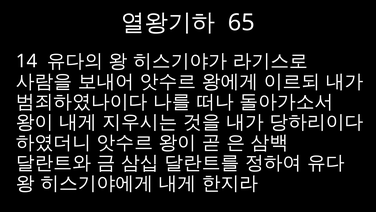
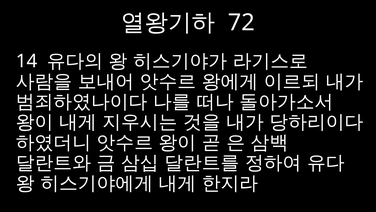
65: 65 -> 72 (241, 23)
